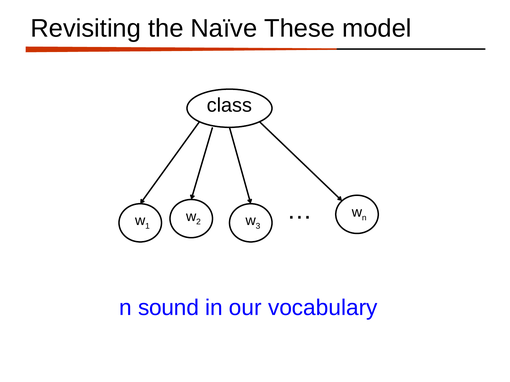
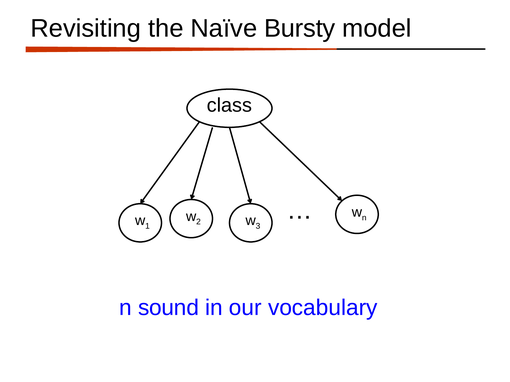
These: These -> Bursty (300, 29)
